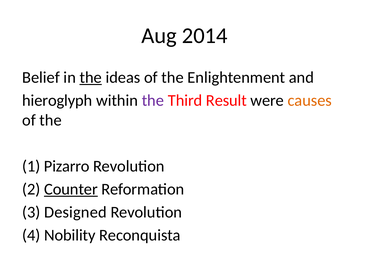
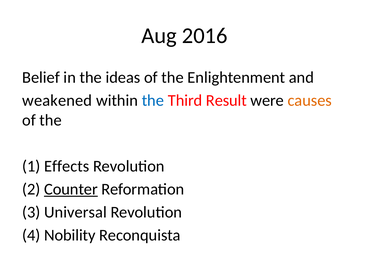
2014: 2014 -> 2016 (205, 36)
the underline: present -> none (91, 77)
hieroglyph: hieroglyph -> weakened (57, 100)
the colour: purple -> blue (153, 100)
Pizarro: Pizarro -> Effects (67, 166)
Designed: Designed -> Universal (75, 212)
